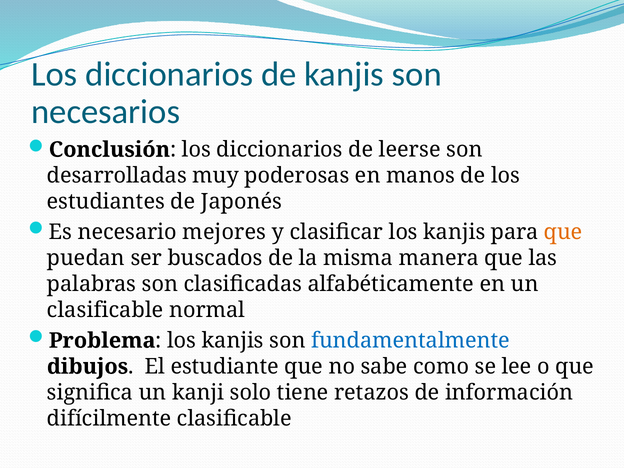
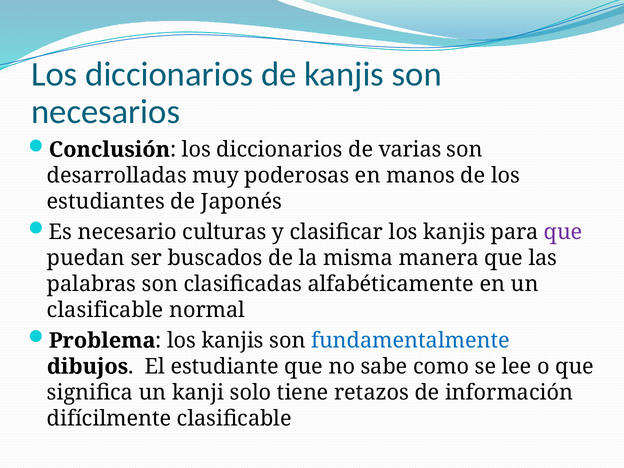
leerse: leerse -> varias (410, 150)
mejores: mejores -> culturas (224, 232)
que colour: orange -> purple (563, 232)
